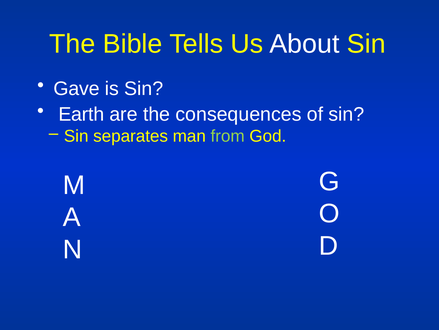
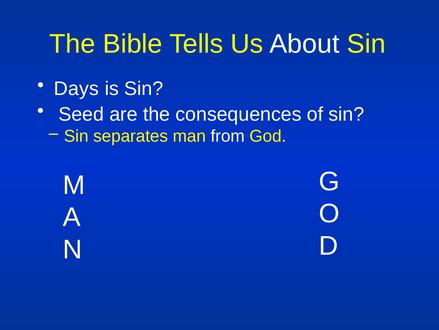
Gave: Gave -> Days (76, 88)
Earth: Earth -> Seed (81, 114)
from colour: light green -> white (228, 136)
